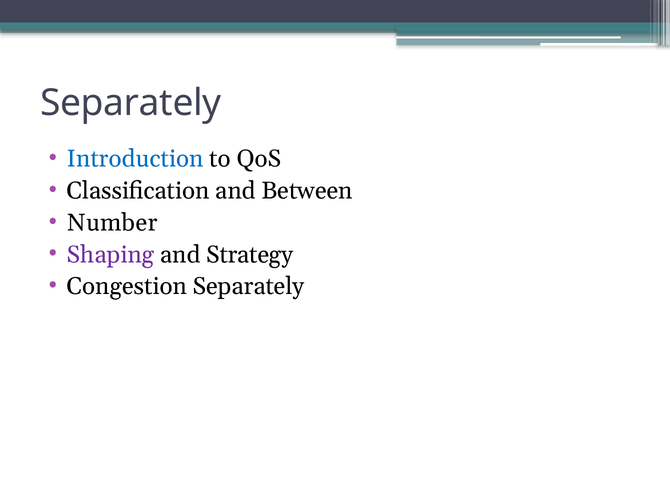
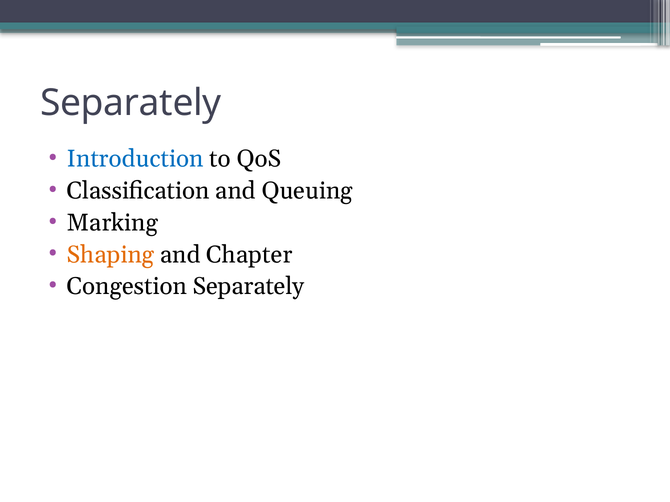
Between: Between -> Queuing (307, 191)
Number: Number -> Marking (112, 223)
Shaping colour: purple -> orange (111, 255)
Strategy: Strategy -> Chapter (249, 255)
